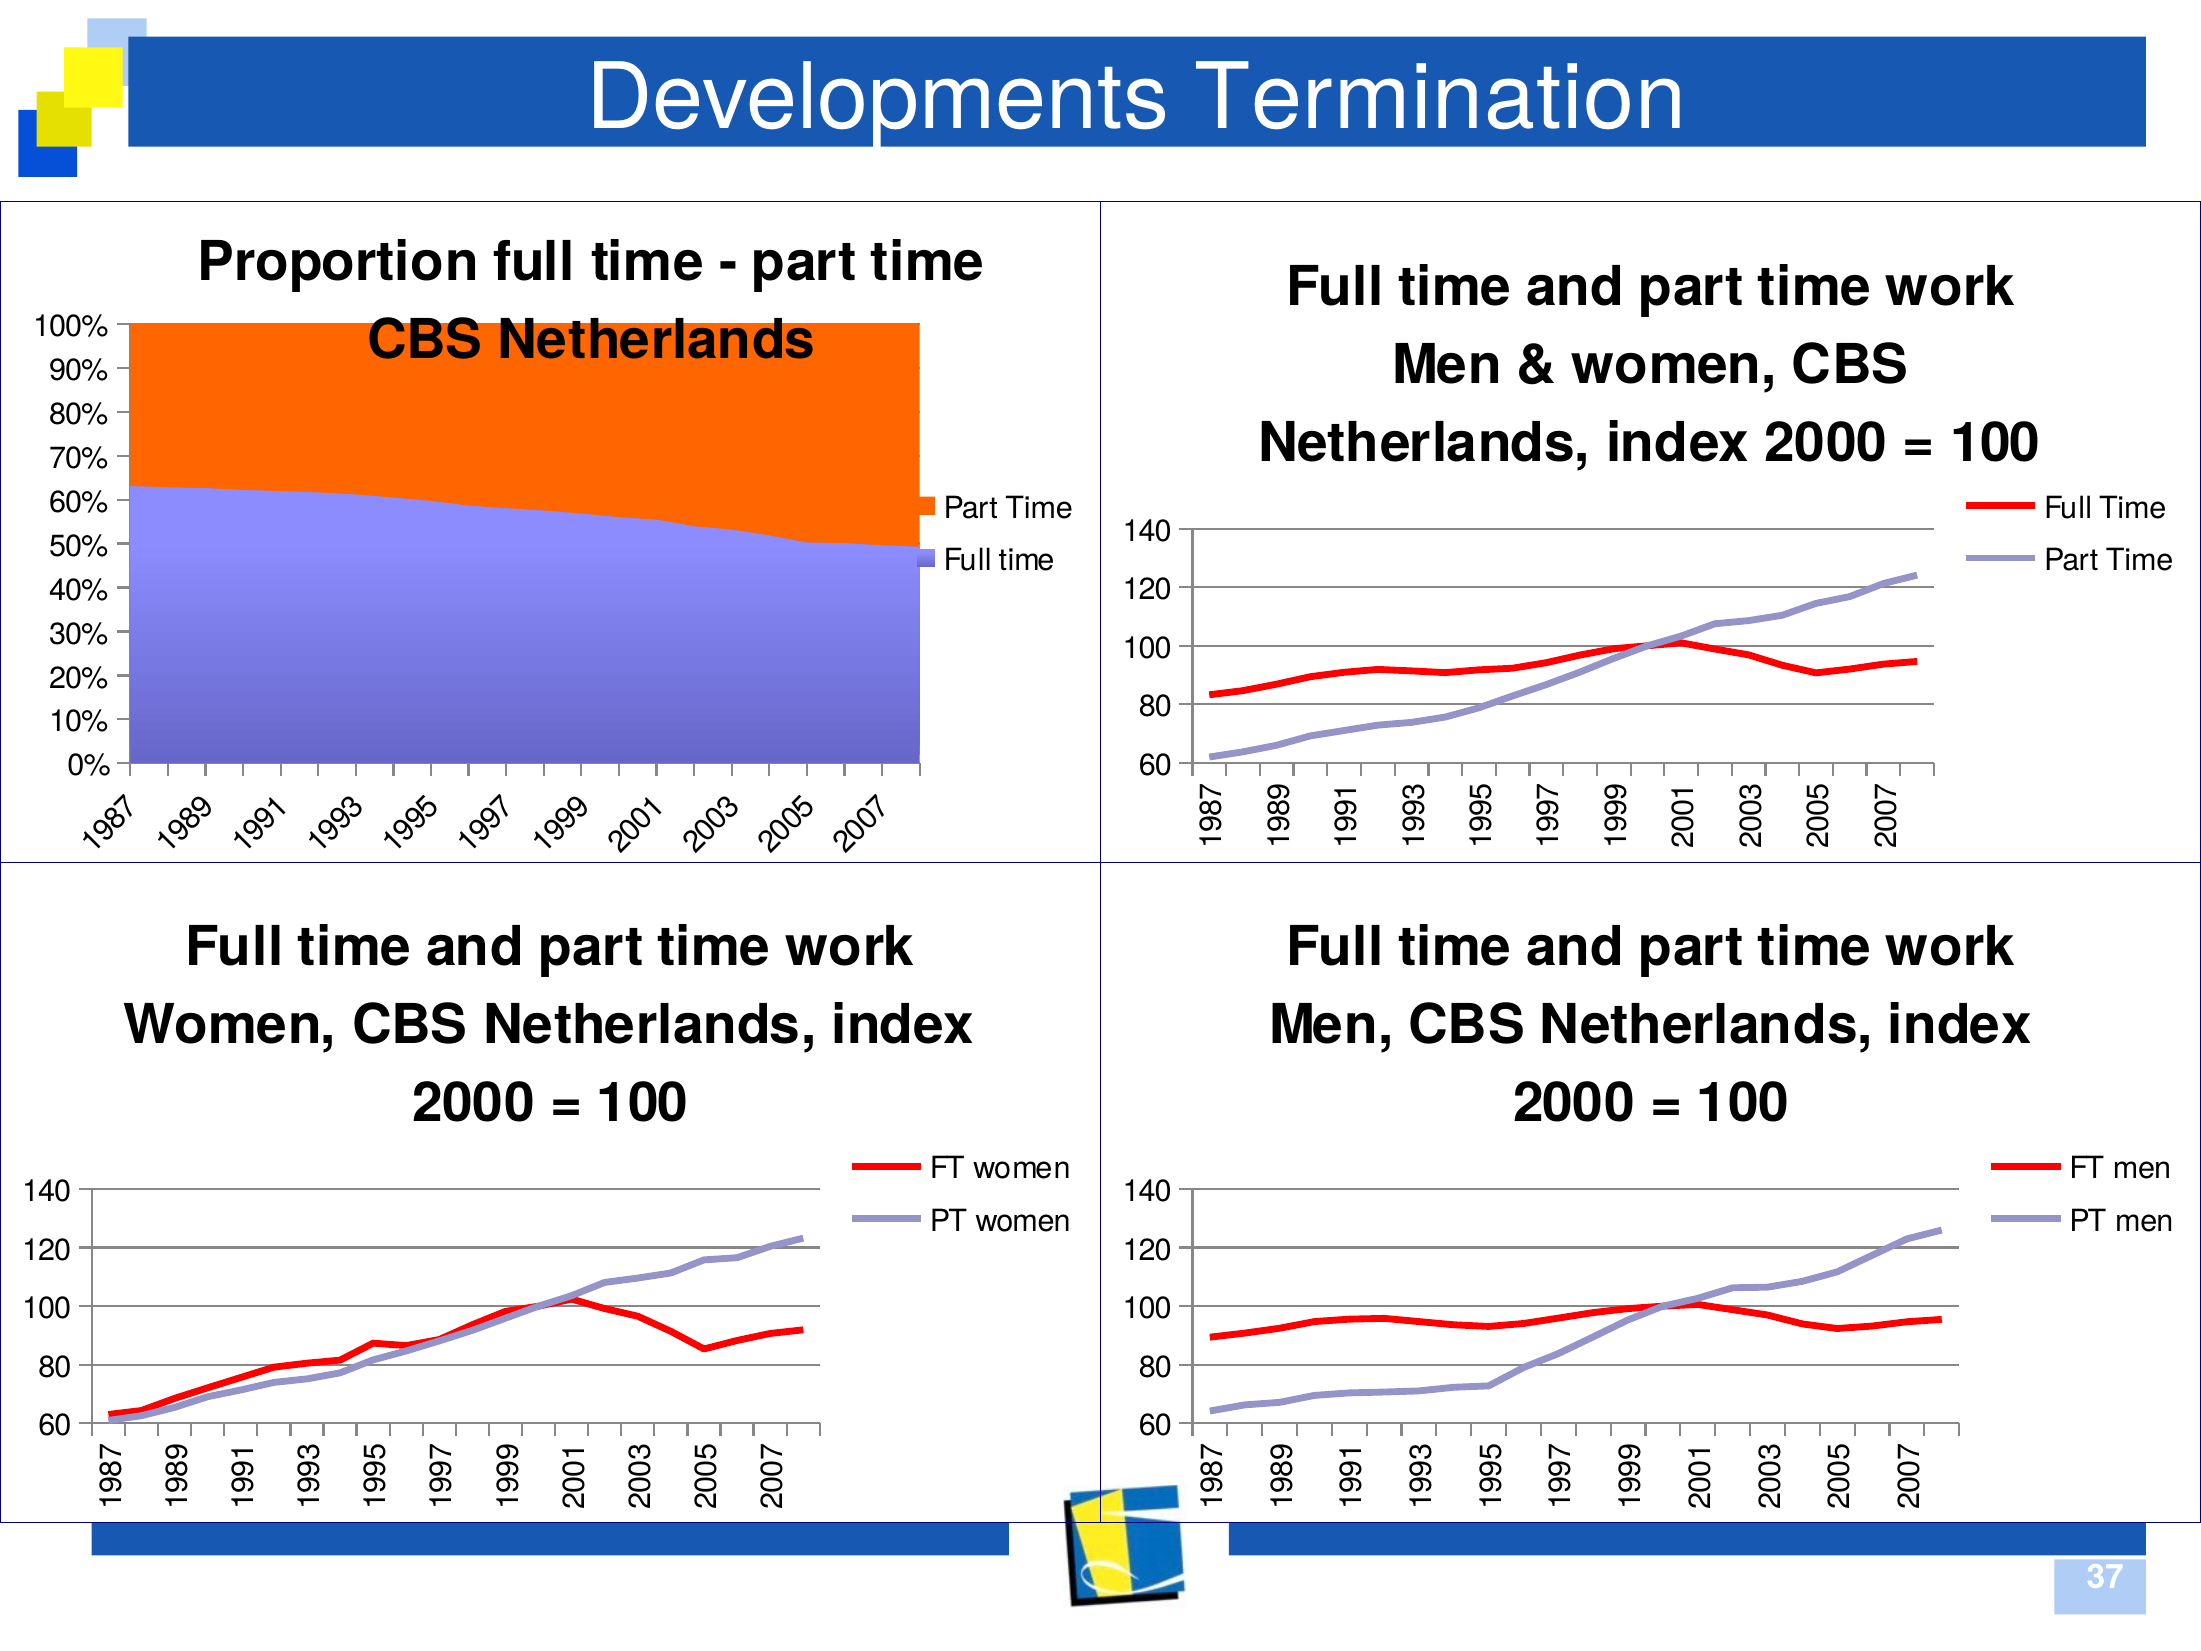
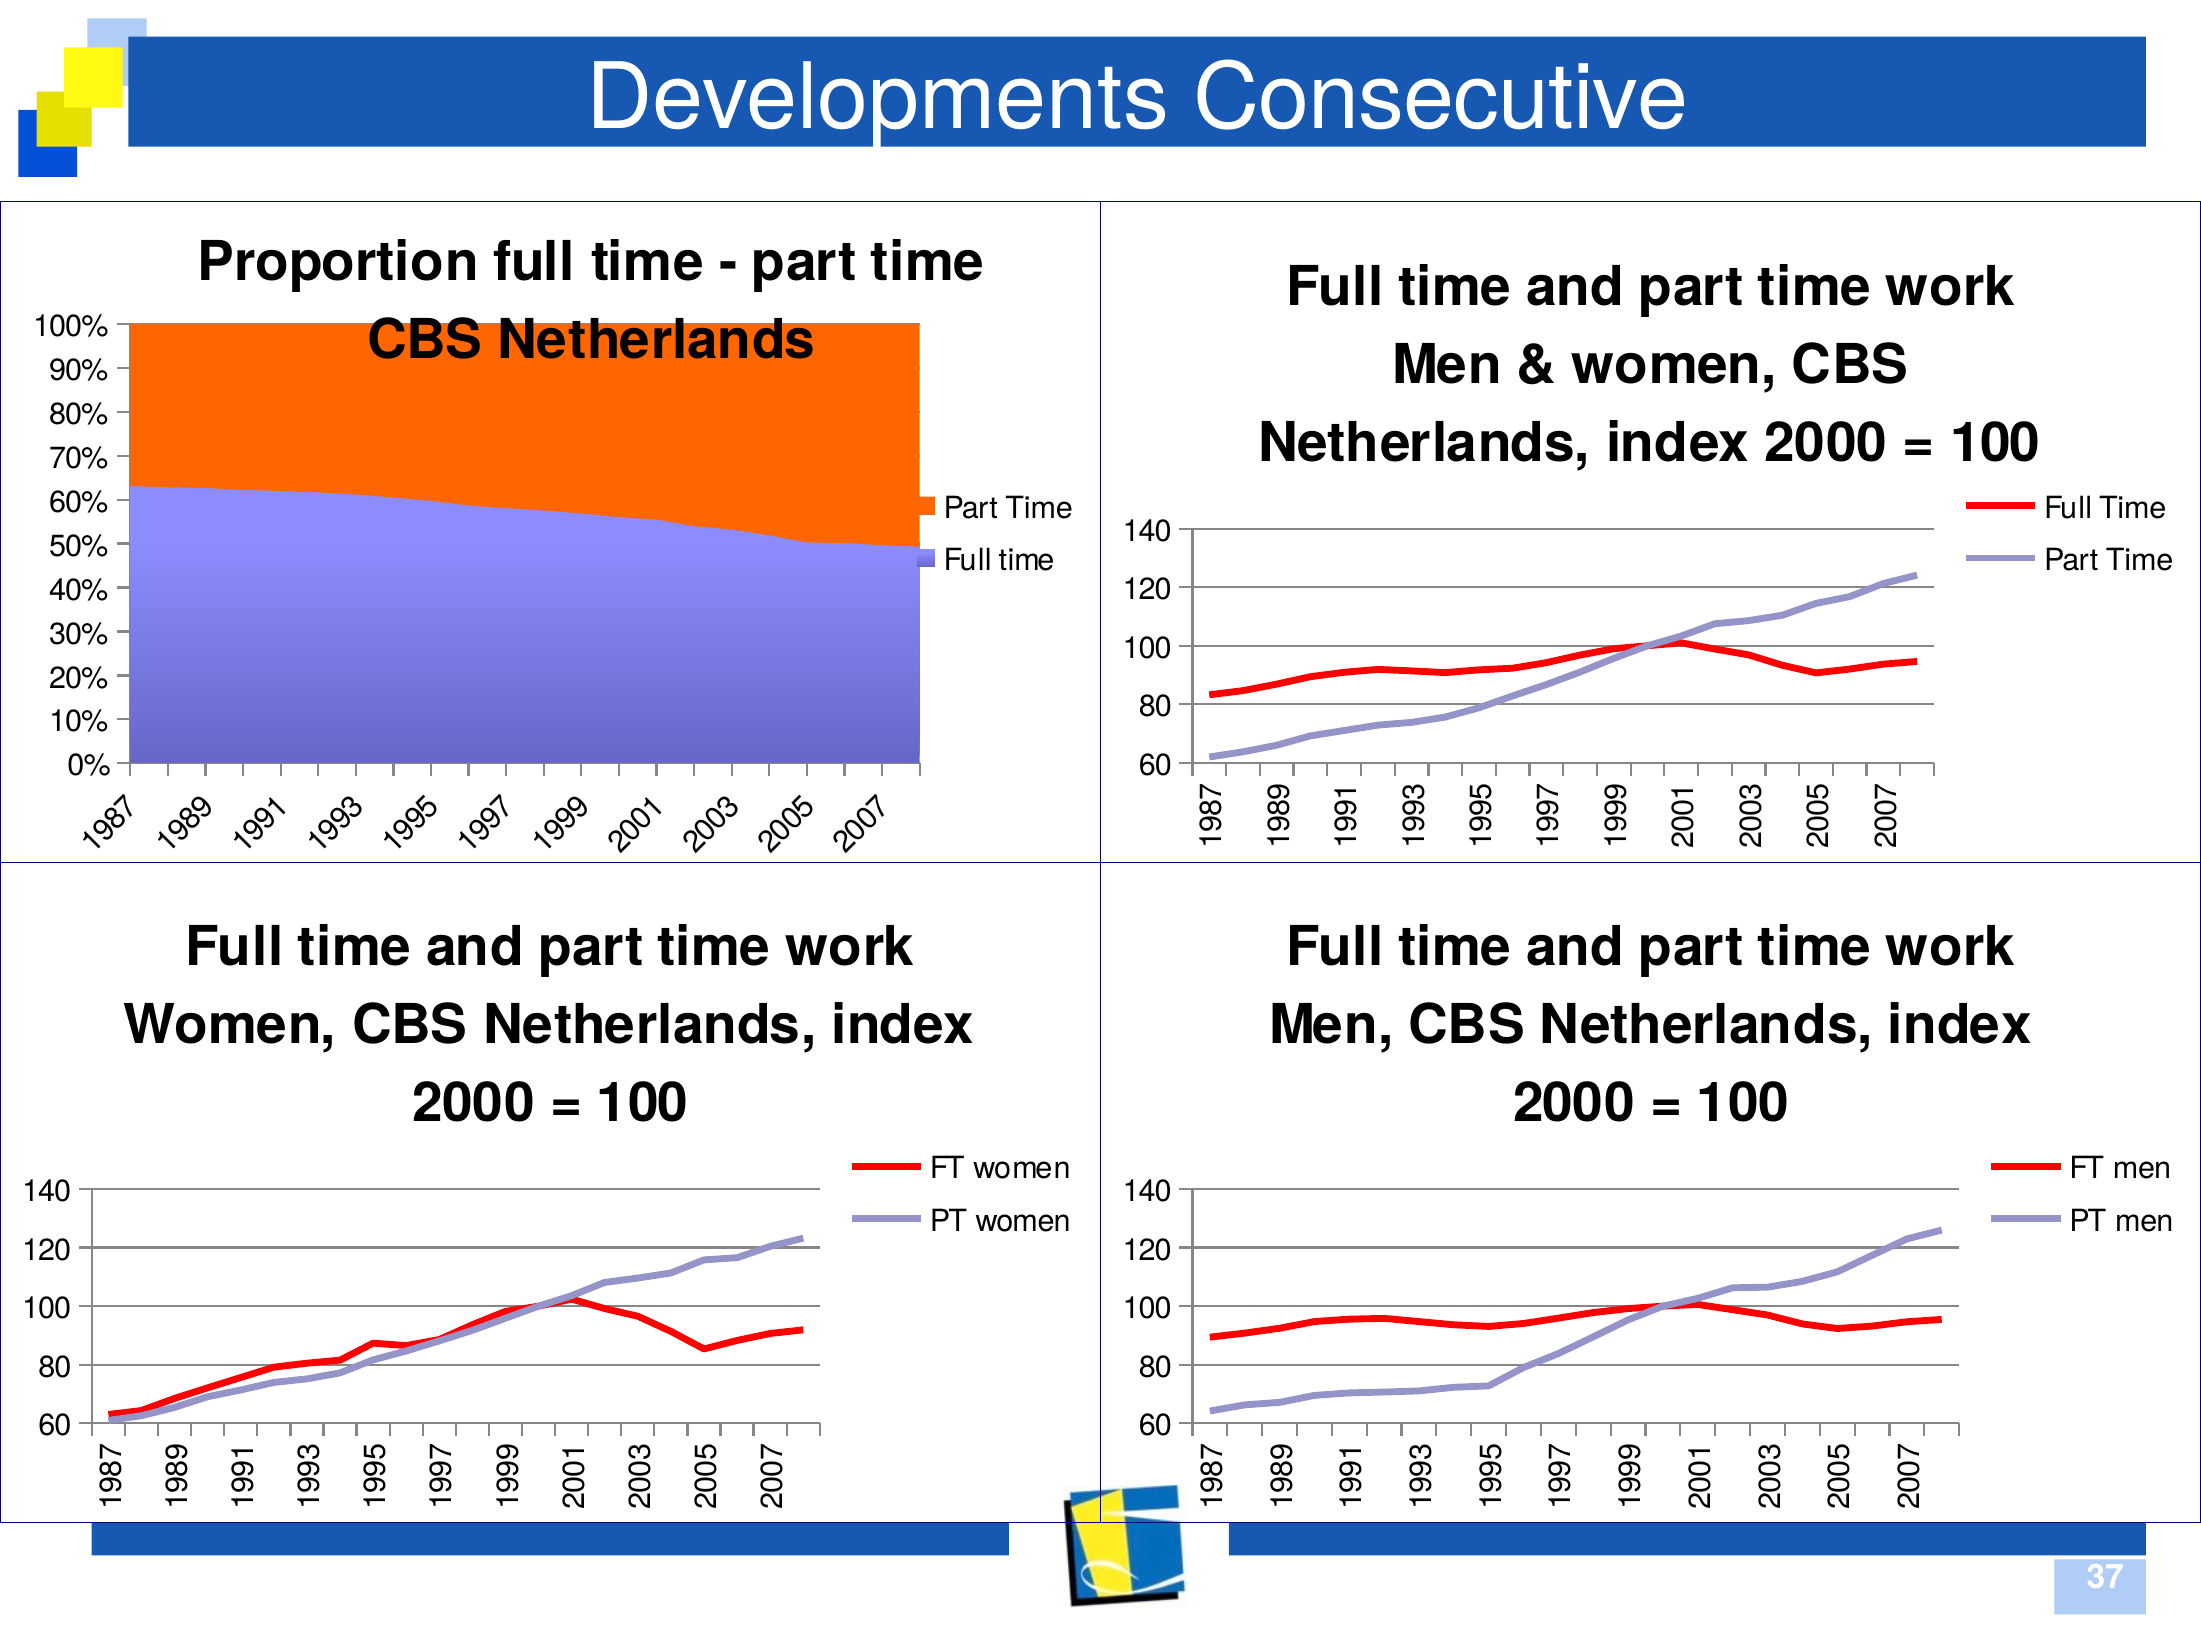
Termination: Termination -> Consecutive (1441, 98)
